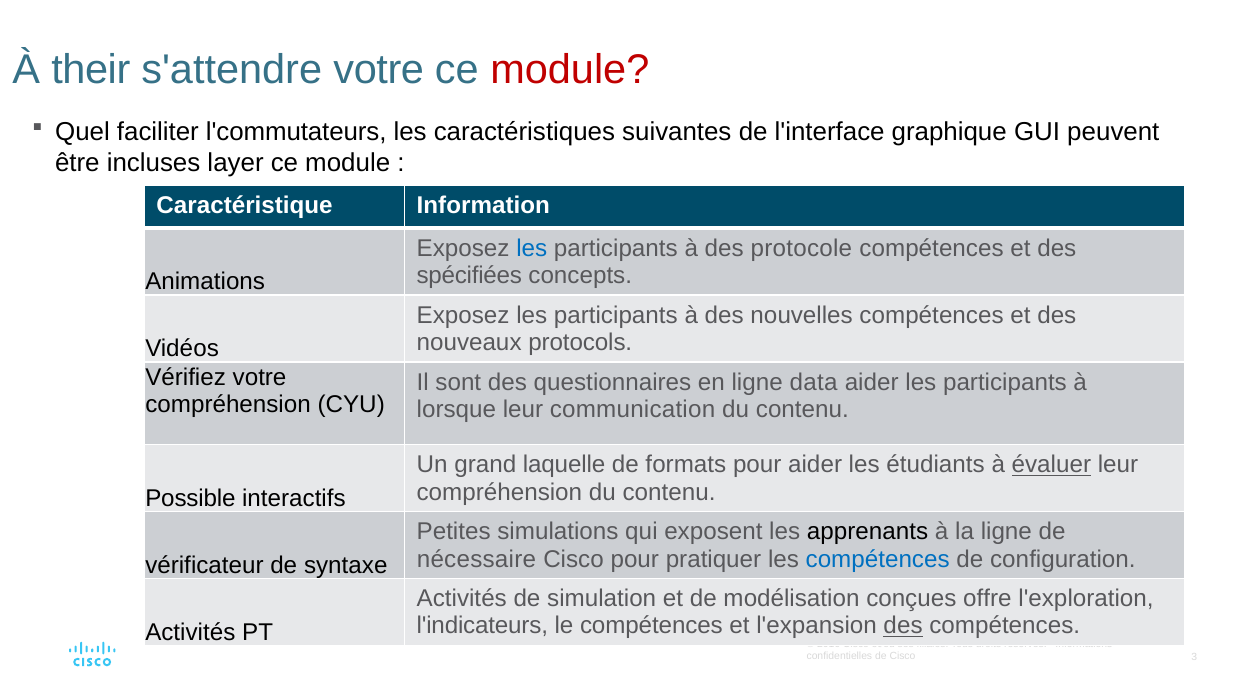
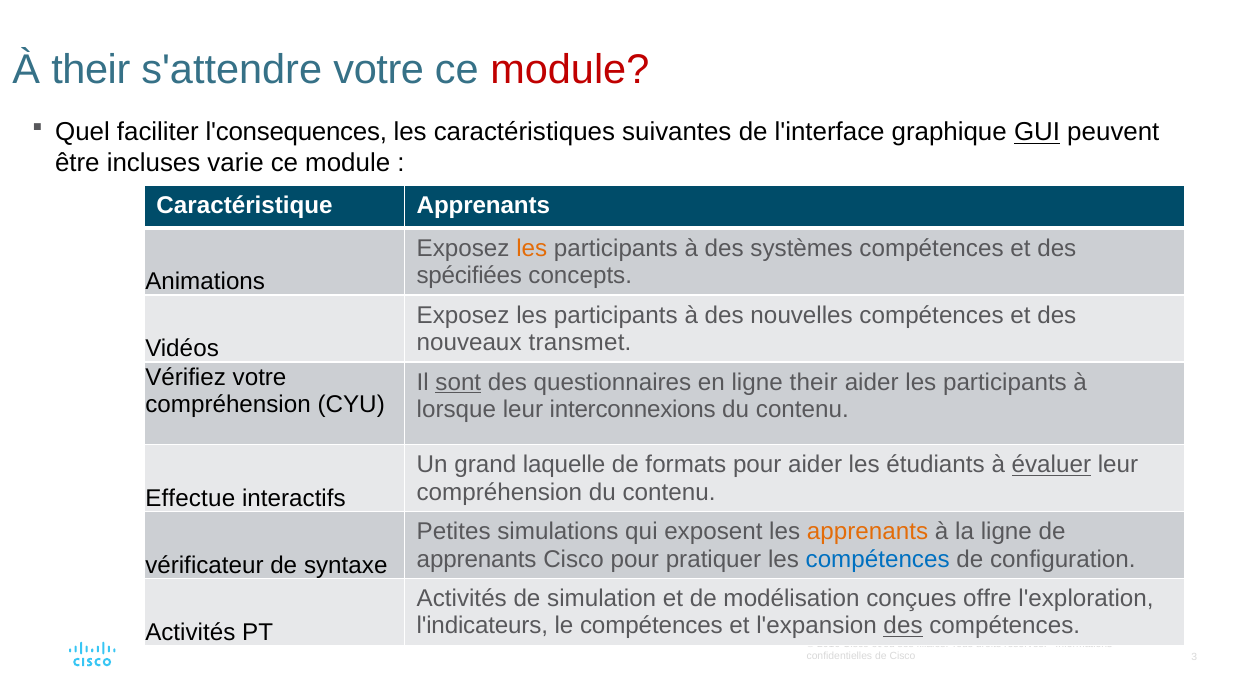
l'commutateurs: l'commutateurs -> l'consequences (296, 132)
GUI underline: none -> present (1037, 132)
layer: layer -> varie (236, 163)
Caractéristique Information: Information -> Apprenants (483, 206)
les colour: blue -> orange (532, 248)
protocole: protocole -> systèmes (802, 248)
protocols: protocols -> transmet (580, 342)
sont underline: none -> present (458, 382)
ligne data: data -> their (814, 382)
communication: communication -> interconnexions (633, 409)
Possible: Possible -> Effectue (190, 498)
apprenants colour: black -> orange (868, 532)
nécessaire: nécessaire -> apprenants (477, 559)
